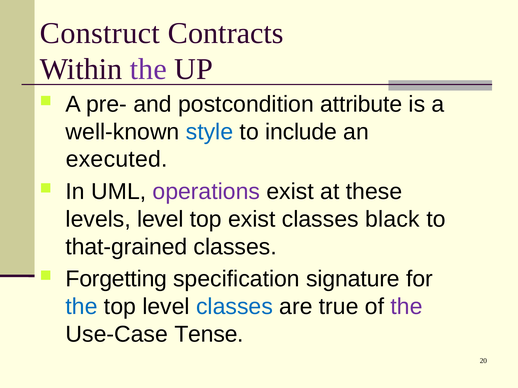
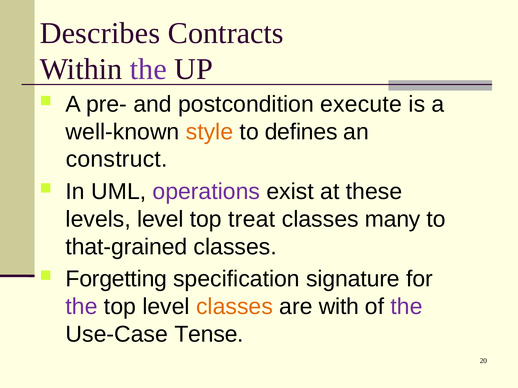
Construct: Construct -> Describes (100, 33)
attribute: attribute -> execute (361, 104)
style colour: blue -> orange (209, 132)
include: include -> defines (301, 132)
executed: executed -> construct (117, 160)
top exist: exist -> treat (252, 219)
black: black -> many (393, 219)
the colour: blue -> purple (82, 307)
classes colour: blue -> orange (234, 307)
true: true -> with (339, 307)
